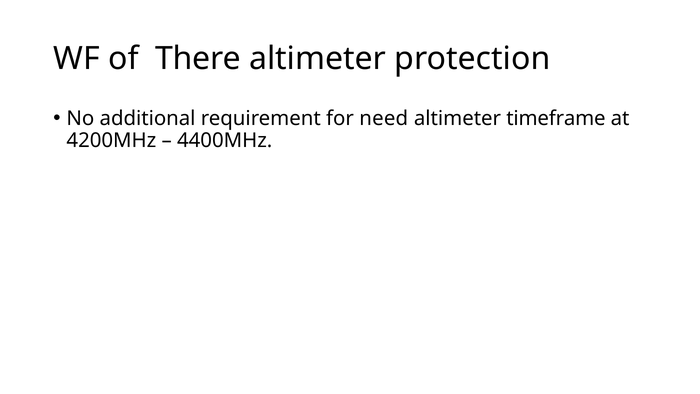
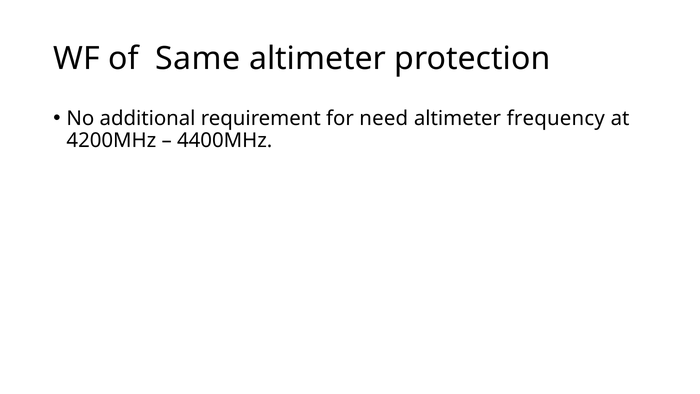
There: There -> Same (198, 59)
timeframe: timeframe -> frequency (556, 118)
